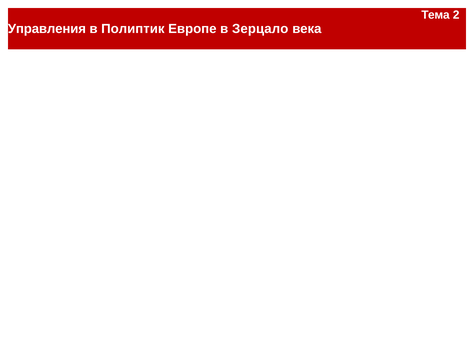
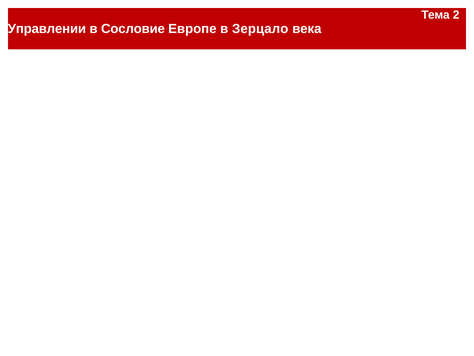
Управления: Управления -> Управлении (47, 29)
Полиптик: Полиптик -> Сословие (133, 29)
